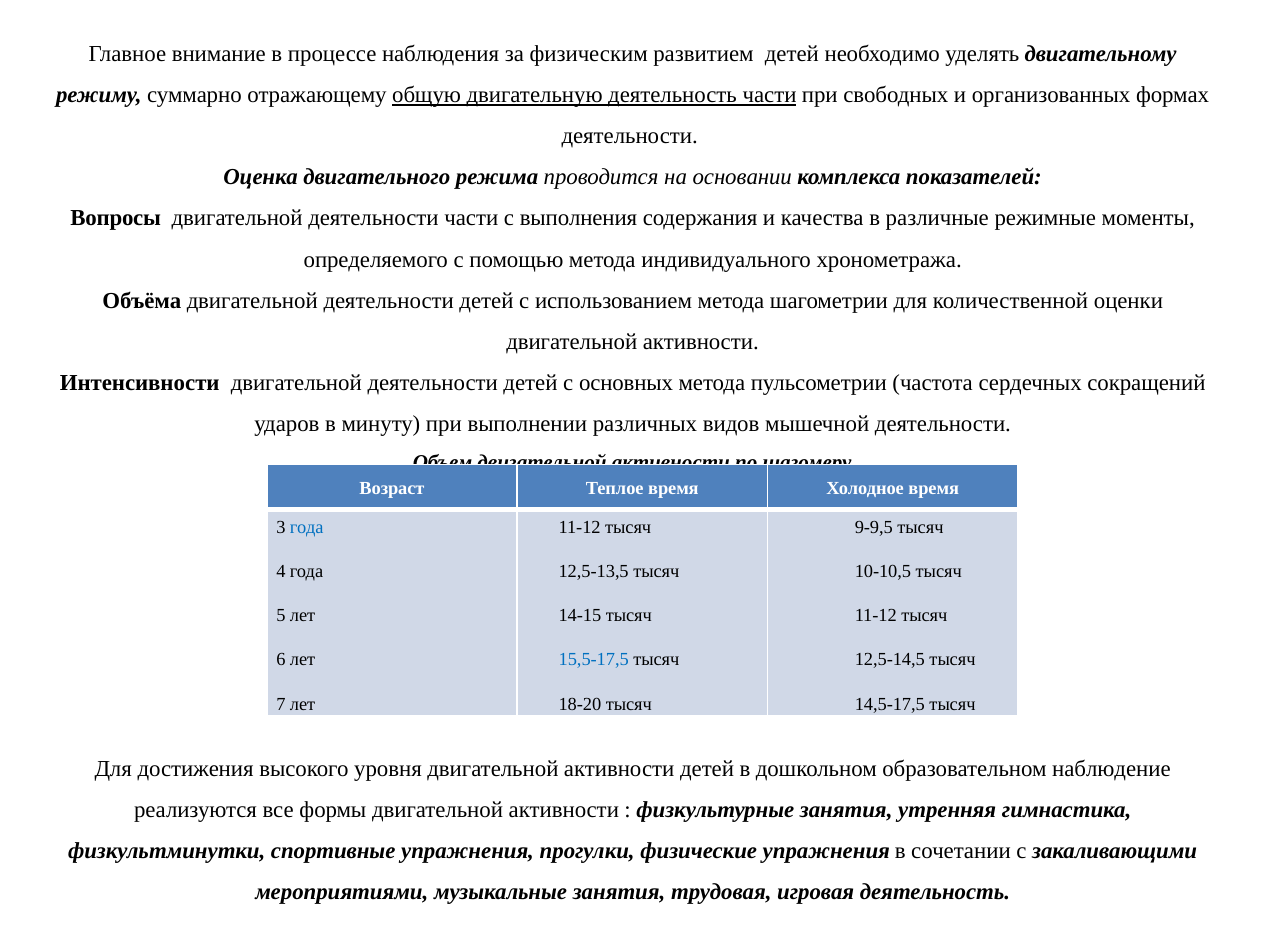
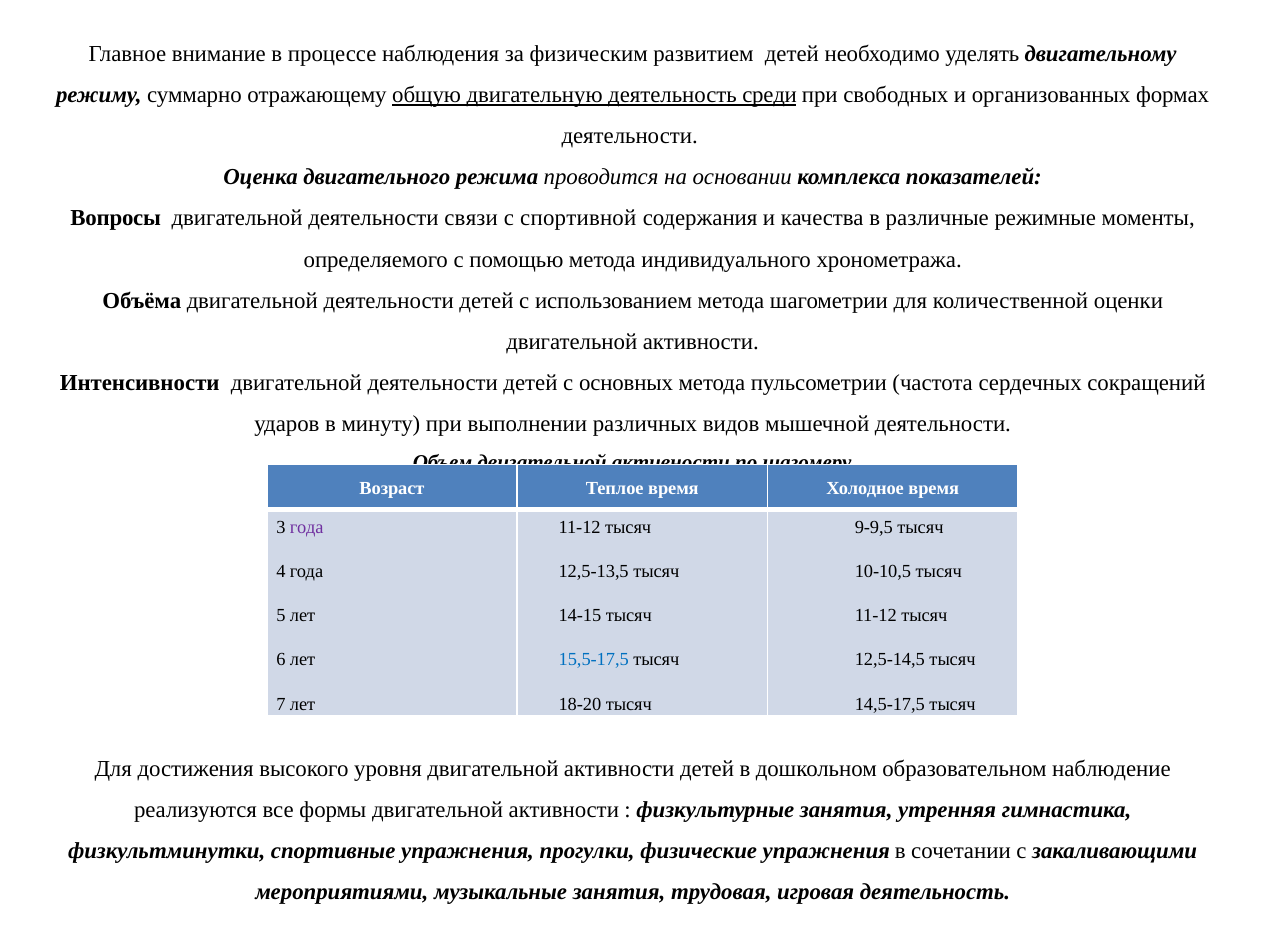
деятельность части: части -> среди (770, 95)
деятельности части: части -> связи (471, 218)
выполнения: выполнения -> спортивной (578, 218)
года colour: blue -> purple (307, 527)
